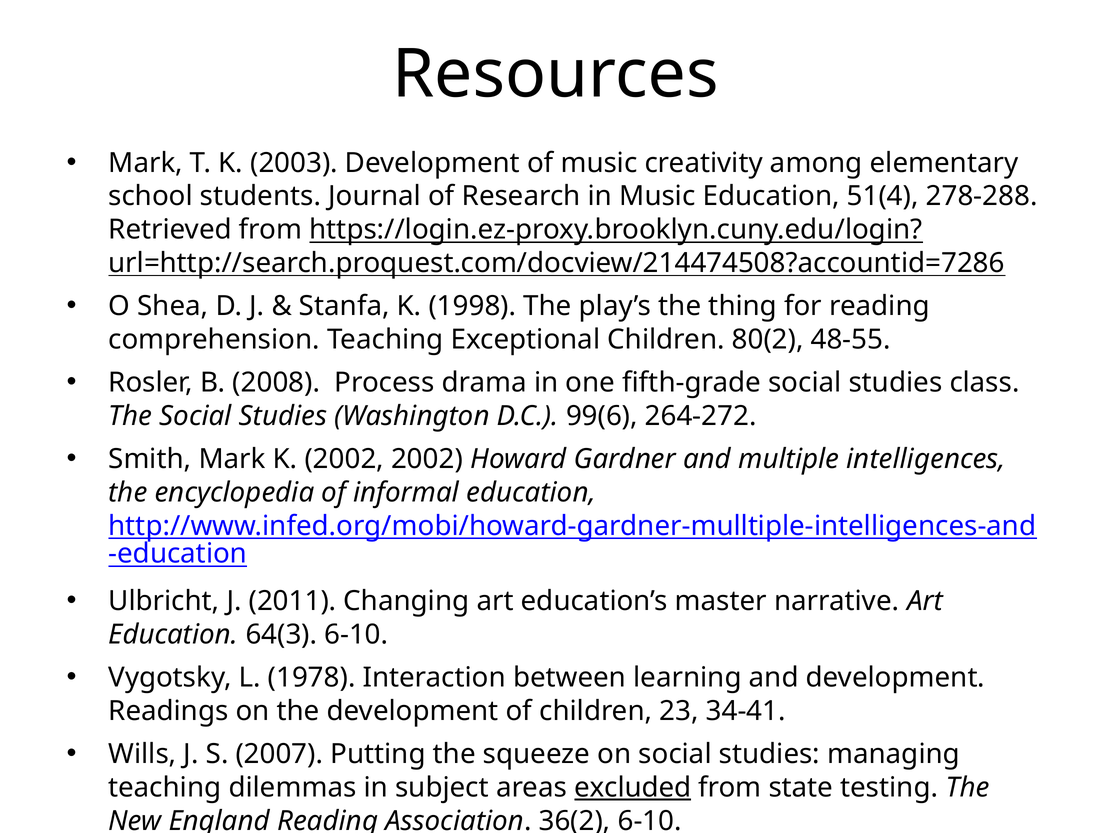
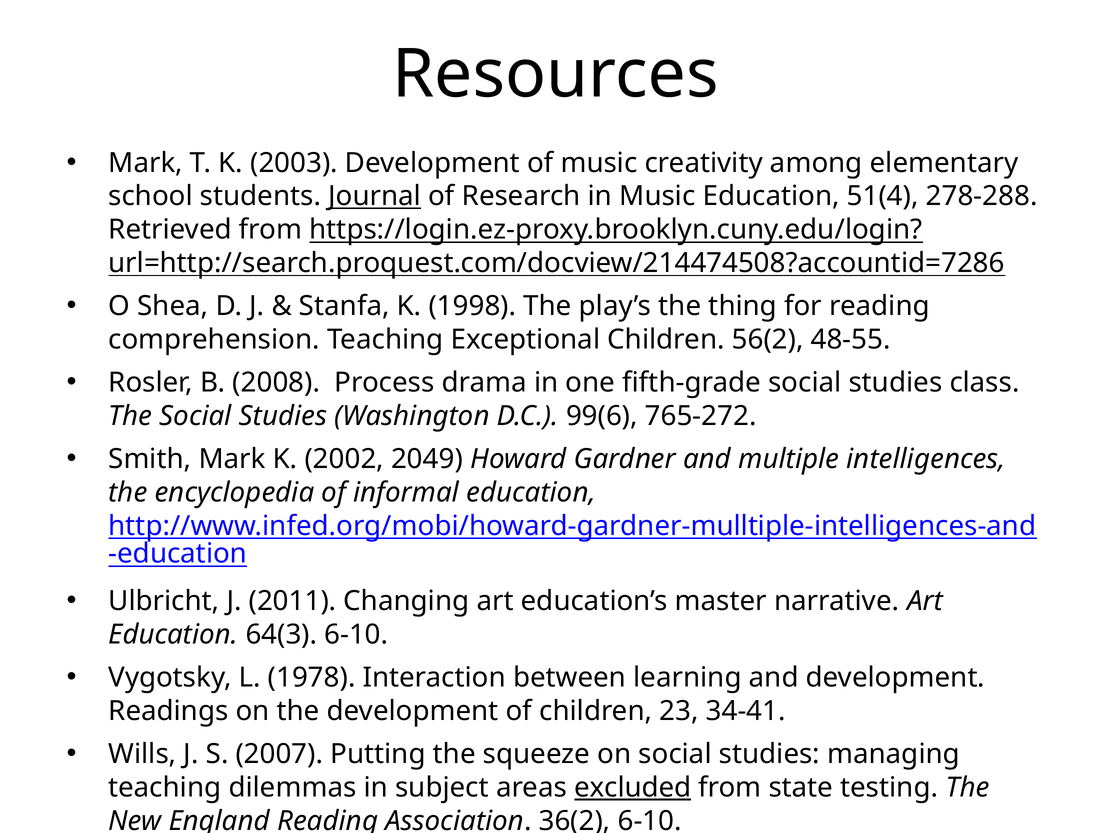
Journal underline: none -> present (375, 196)
80(2: 80(2 -> 56(2 (768, 340)
264-272: 264-272 -> 765-272 (701, 416)
2002 2002: 2002 -> 2049 (427, 459)
